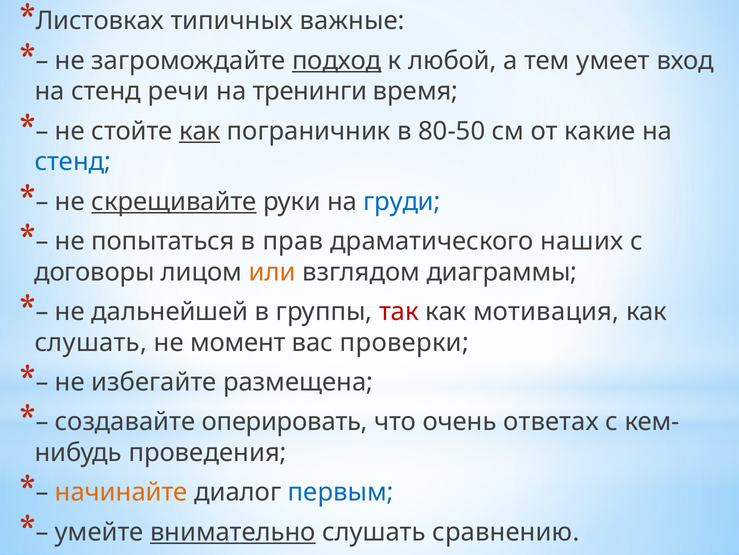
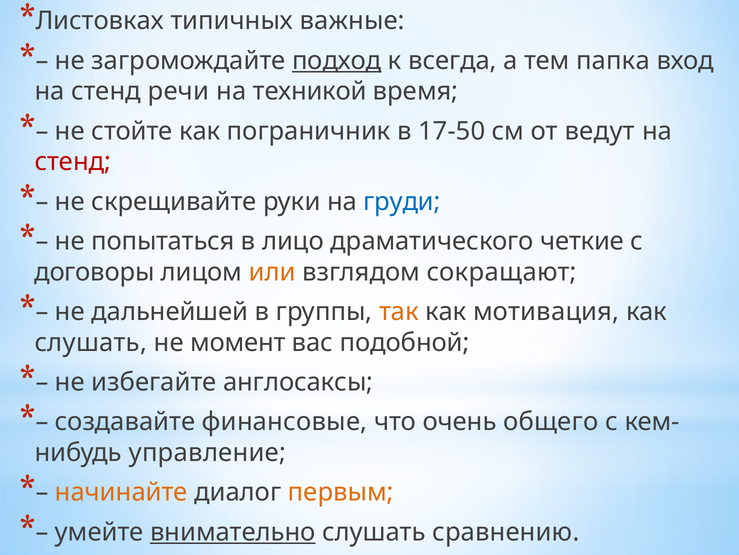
любой: любой -> всегда (452, 61)
умеет: умеет -> папка (613, 61)
тренинги: тренинги -> техникой (310, 91)
как underline: present -> none (200, 131)
80-50: 80-50 -> 17-50 (452, 131)
какие: какие -> ведут (600, 131)
стенд colour: blue -> red (73, 162)
скрещивайте underline: present -> none (174, 201)
прав: прав -> лицо (293, 241)
наших: наших -> четкие (582, 241)
диаграммы: диаграммы -> сокращают (502, 272)
так colour: red -> orange (399, 311)
проверки: проверки -> подобной (405, 342)
размещена: размещена -> англосаксы (298, 382)
оперировать: оперировать -> финансовые (285, 421)
ответах: ответах -> общего (551, 421)
проведения: проведения -> управление (207, 452)
первым colour: blue -> orange (341, 492)
